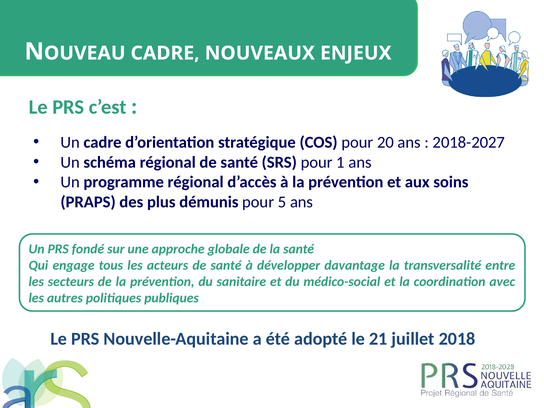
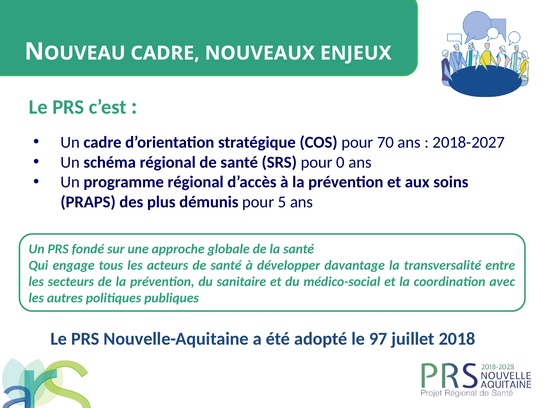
20: 20 -> 70 (385, 142)
1: 1 -> 0 (341, 162)
21: 21 -> 97 (378, 339)
